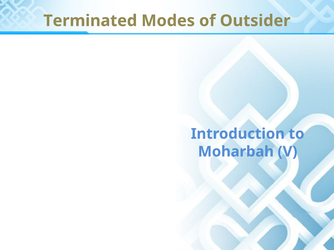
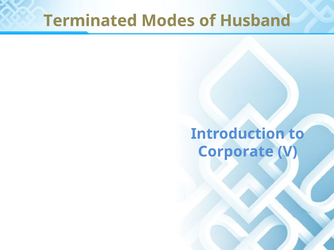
Outsider: Outsider -> Husband (255, 21)
Moharbah: Moharbah -> Corporate (236, 152)
